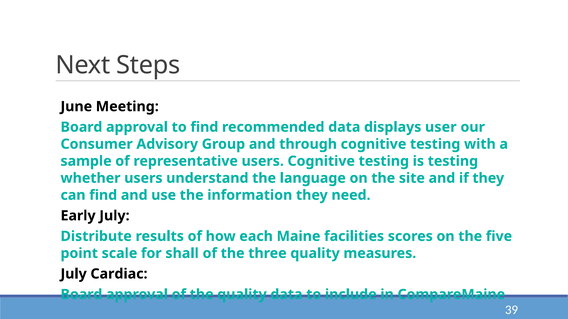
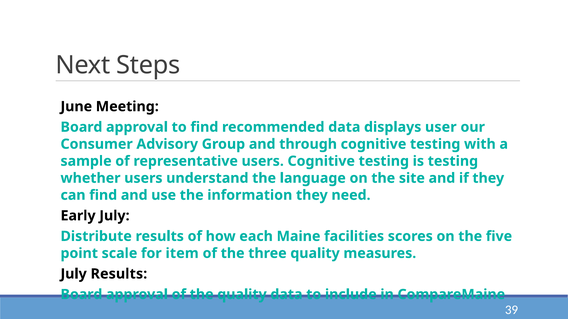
shall: shall -> item (182, 254)
July Cardiac: Cardiac -> Results (119, 274)
